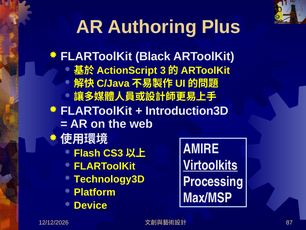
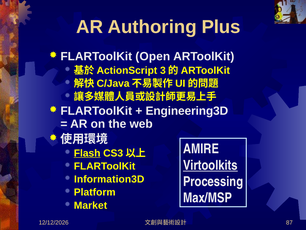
Black: Black -> Open (153, 56)
Introduction3D: Introduction3D -> Engineering3D (187, 111)
Flash underline: none -> present (87, 153)
Technology3D: Technology3D -> Information3D (109, 179)
Device: Device -> Market (90, 205)
